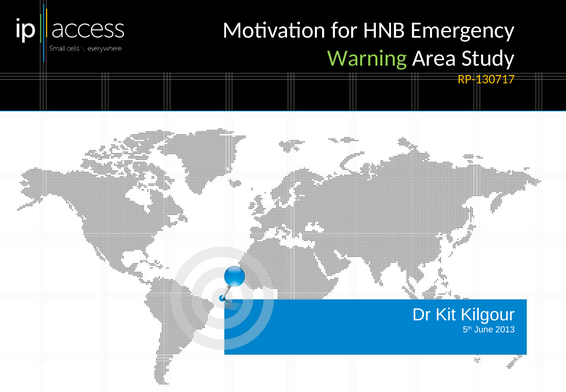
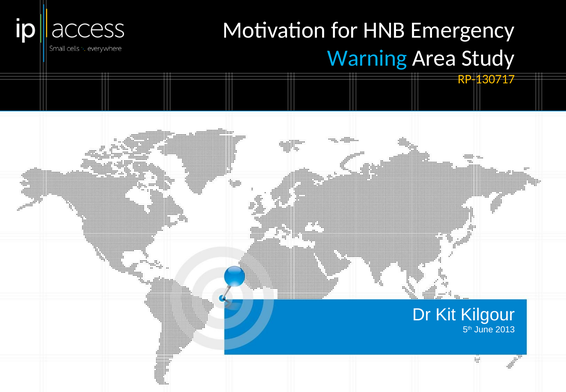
Warning colour: light green -> light blue (367, 58)
